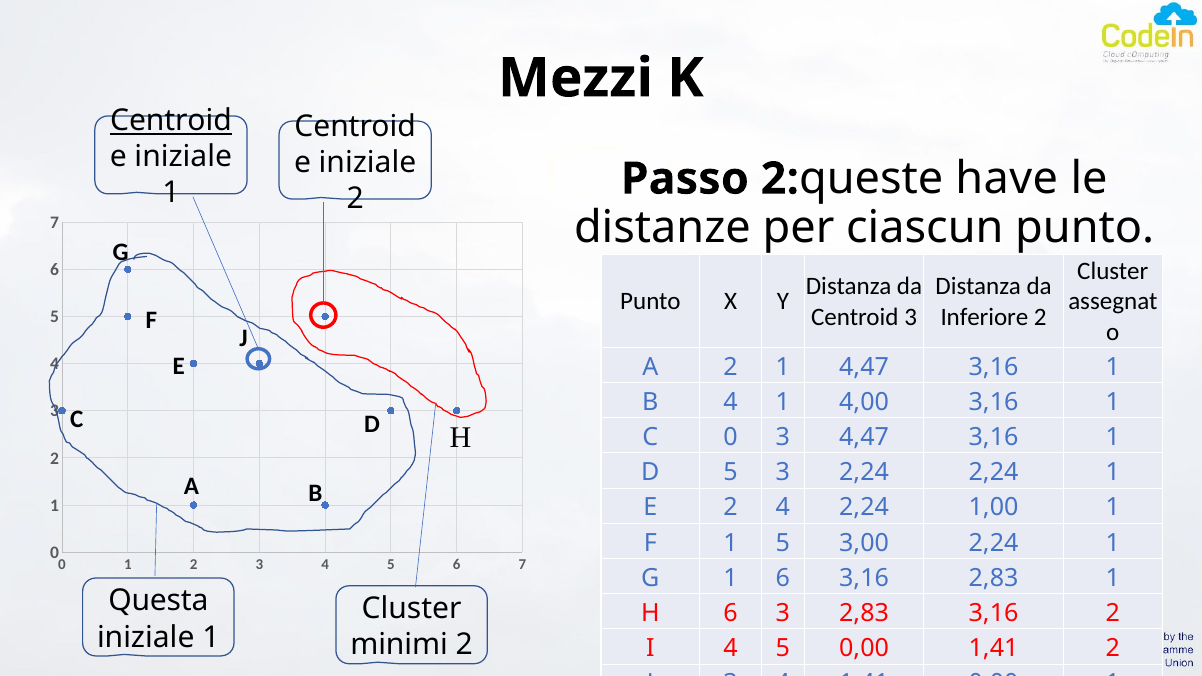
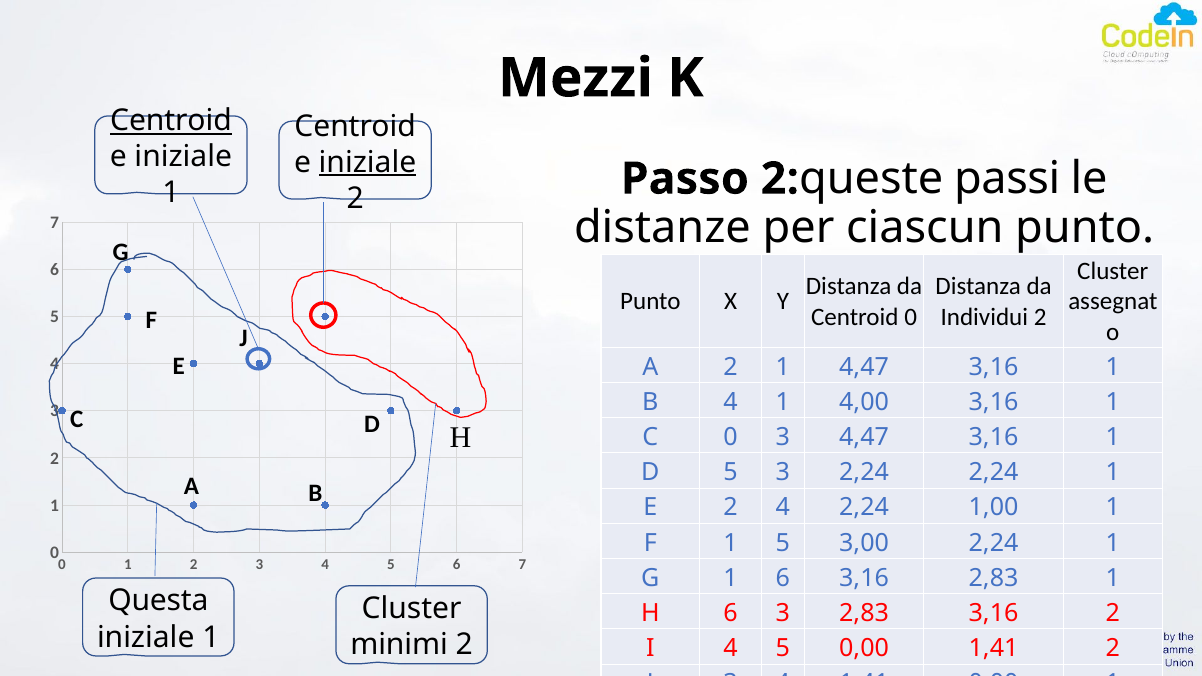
iniziale underline: none -> present (367, 162)
have: have -> passi (1007, 179)
Centroid 3: 3 -> 0 (911, 317)
Inferiore: Inferiore -> Individui (984, 317)
